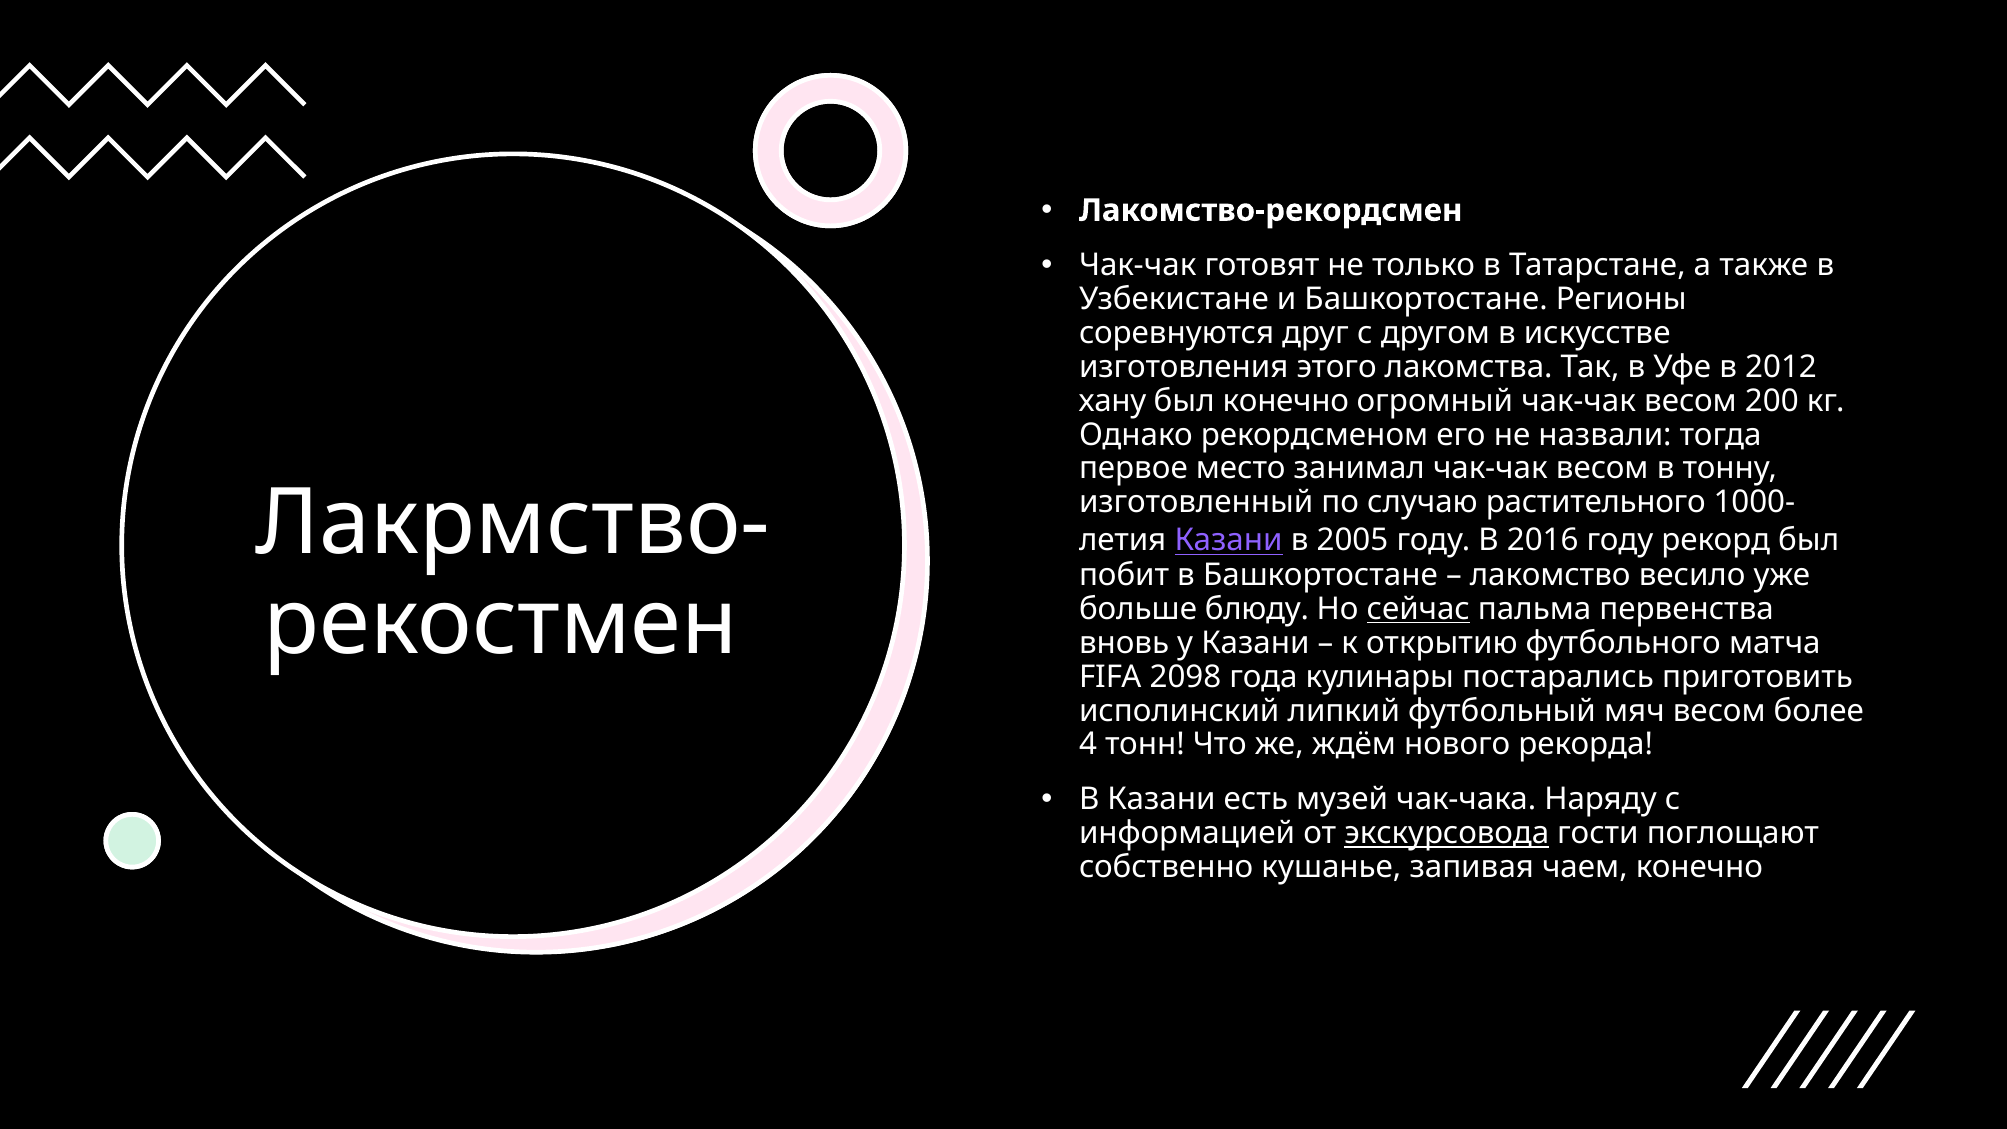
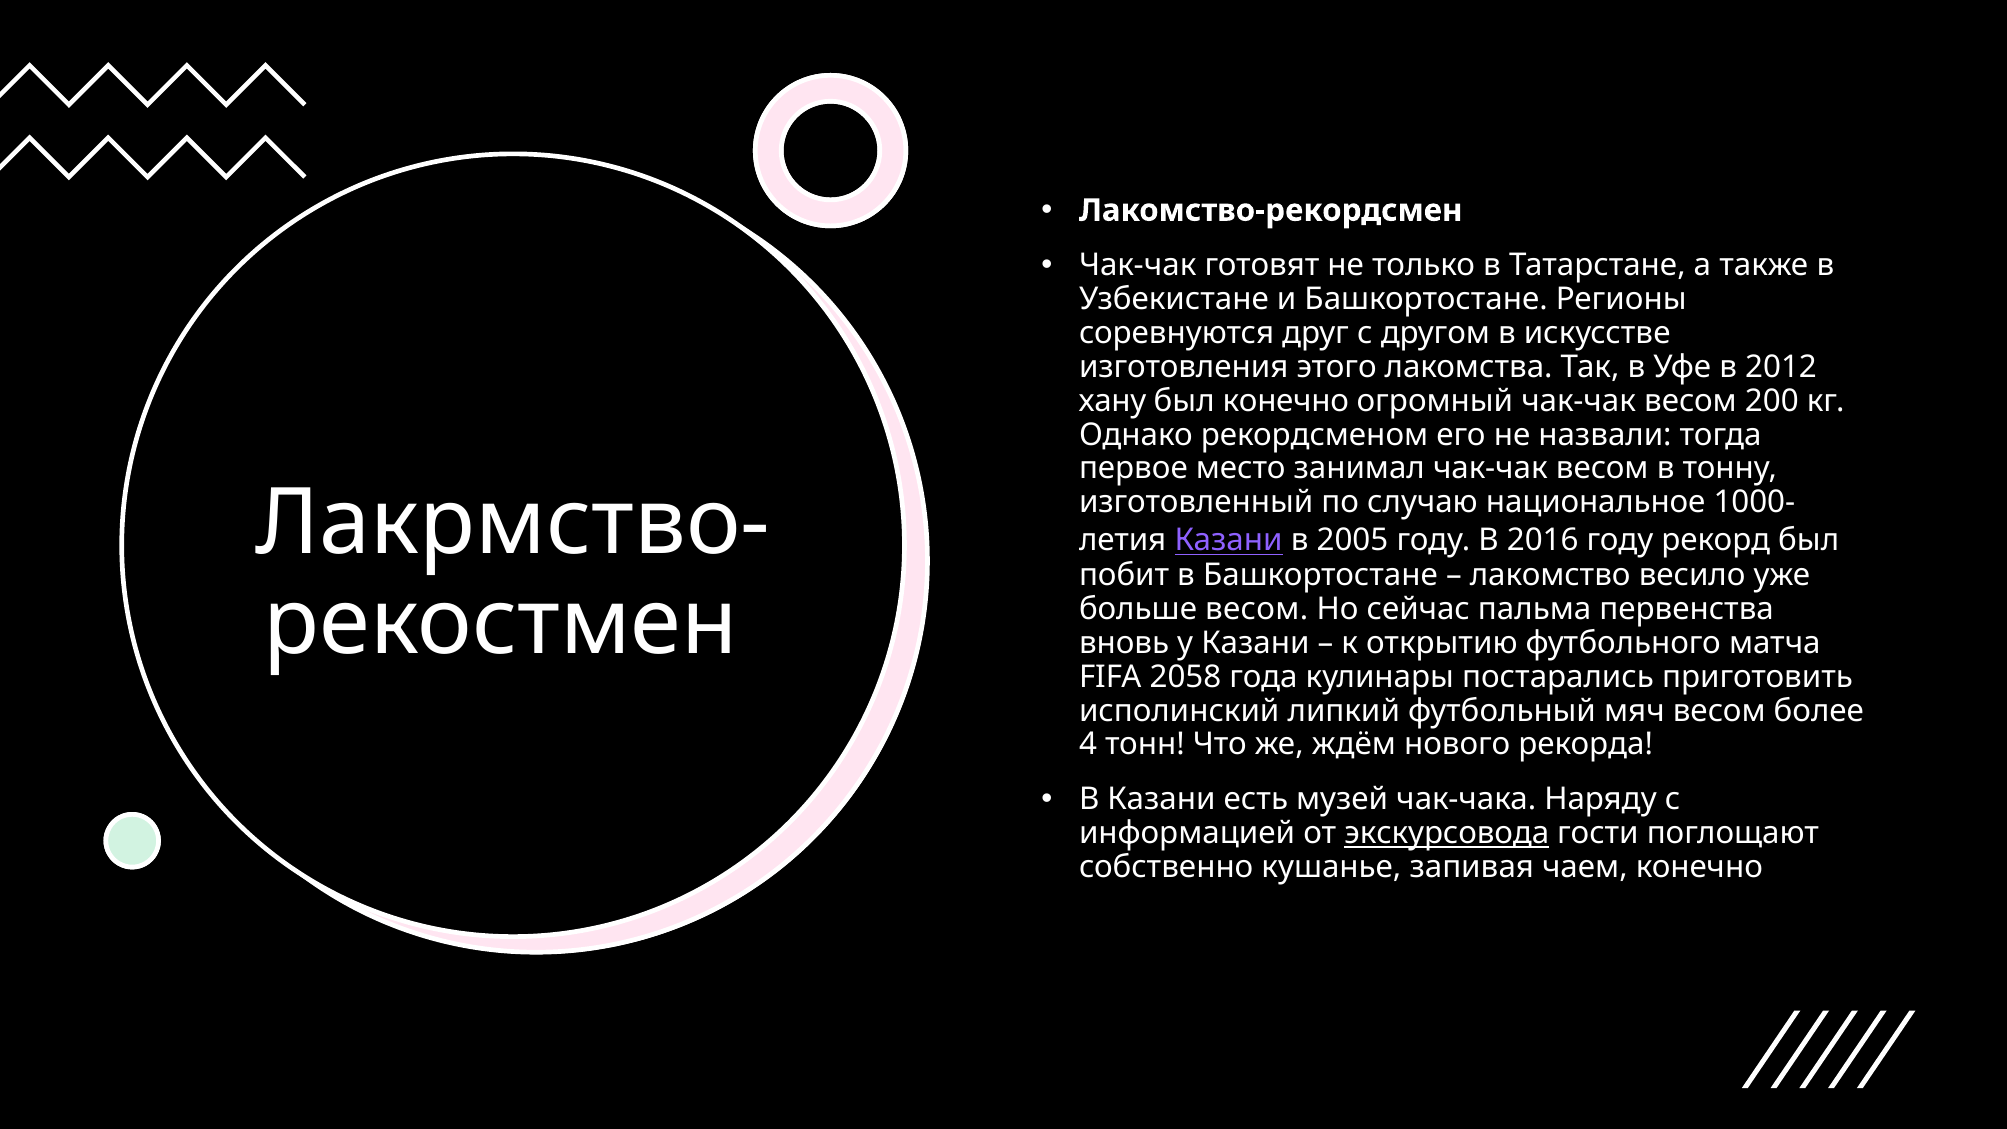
растительного: растительного -> национальное (1596, 503)
больше блюду: блюду -> весом (1257, 609)
сейчас underline: present -> none (1418, 609)
2098: 2098 -> 2058 (1185, 677)
